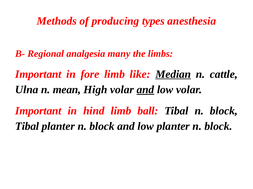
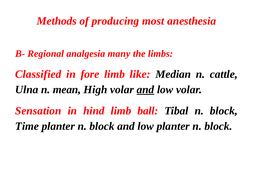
types: types -> most (153, 21)
Important: Important -> Classified (38, 74)
Median underline: present -> none (173, 74)
Important: Important -> Sensation (38, 111)
Tibal: Tibal -> Time (27, 127)
